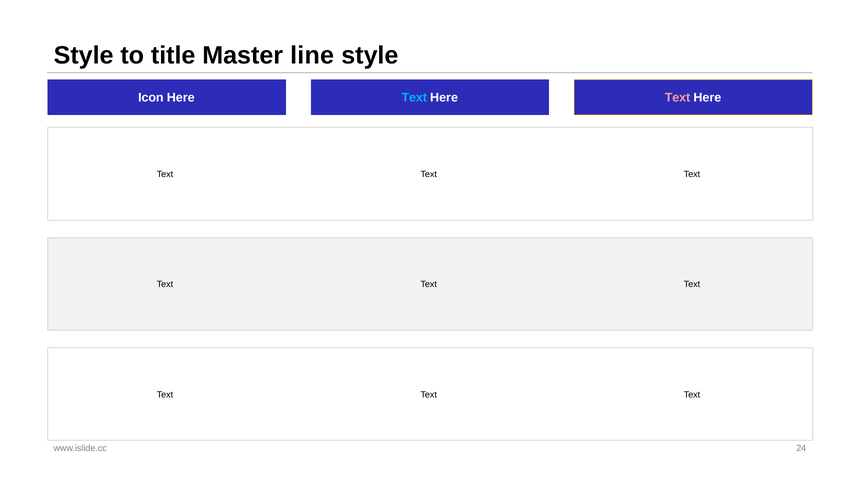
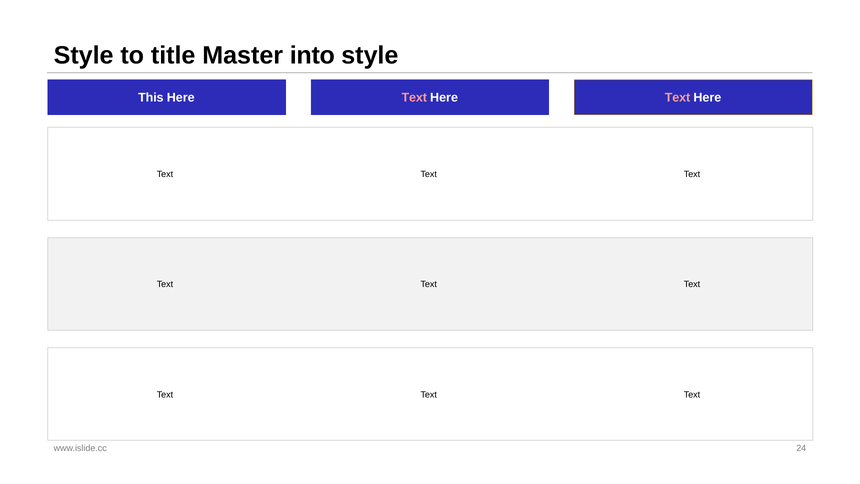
line: line -> into (312, 56)
Icon: Icon -> This (151, 98)
Text colour: light blue -> pink (414, 98)
